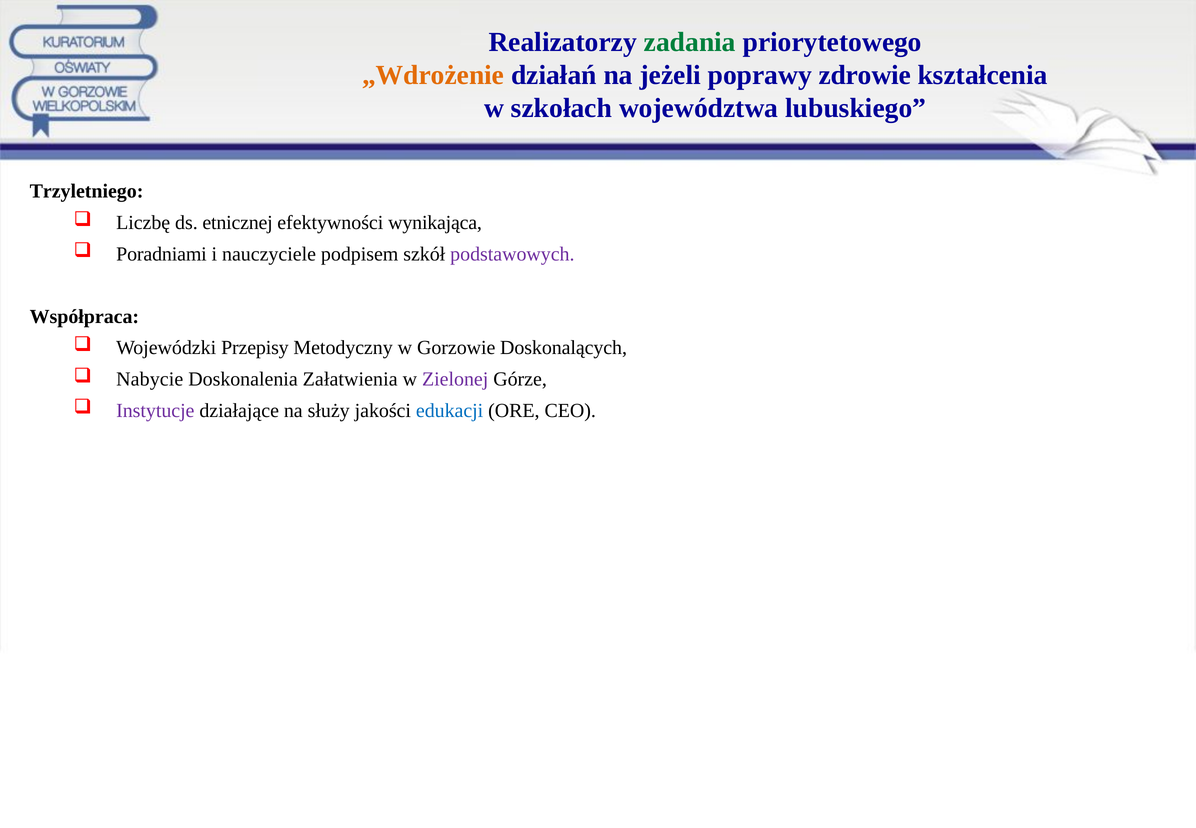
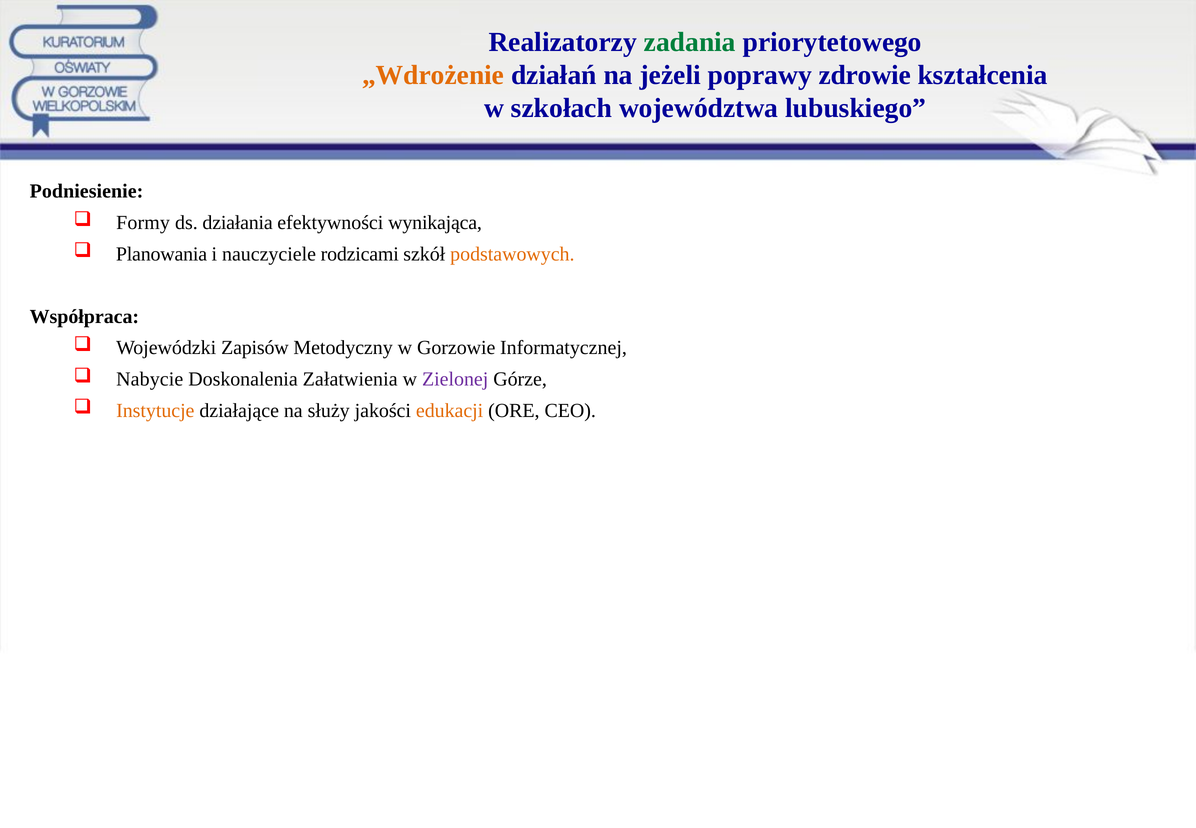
Trzyletniego: Trzyletniego -> Podniesienie (87, 191)
Liczbę: Liczbę -> Formy (143, 223)
etnicznej: etnicznej -> działania (238, 223)
Poradniami: Poradniami -> Planowania (161, 254)
podpisem: podpisem -> rodzicami (360, 254)
podstawowych colour: purple -> orange (512, 254)
Przepisy: Przepisy -> Zapisów (255, 348)
Doskonalących: Doskonalących -> Informatycznej (563, 348)
Instytucje colour: purple -> orange (155, 410)
edukacji colour: blue -> orange (450, 410)
